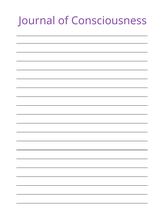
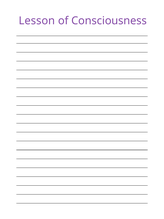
Journal: Journal -> Lesson (37, 21)
